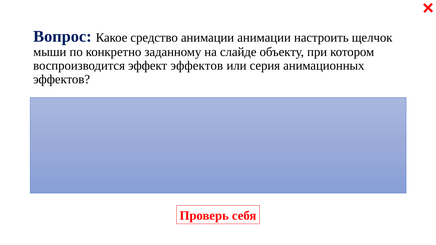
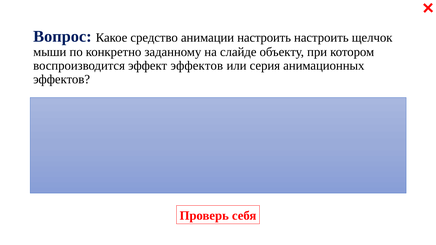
анимации анимации: анимации -> настроить (264, 38)
